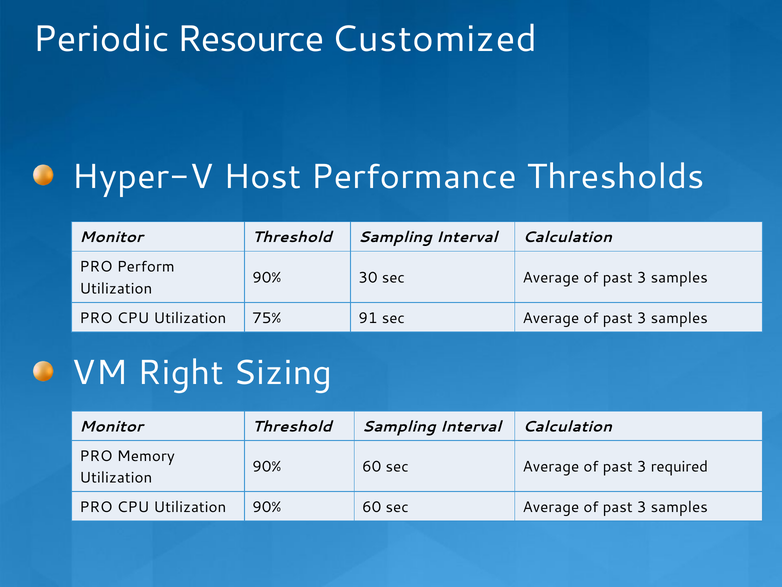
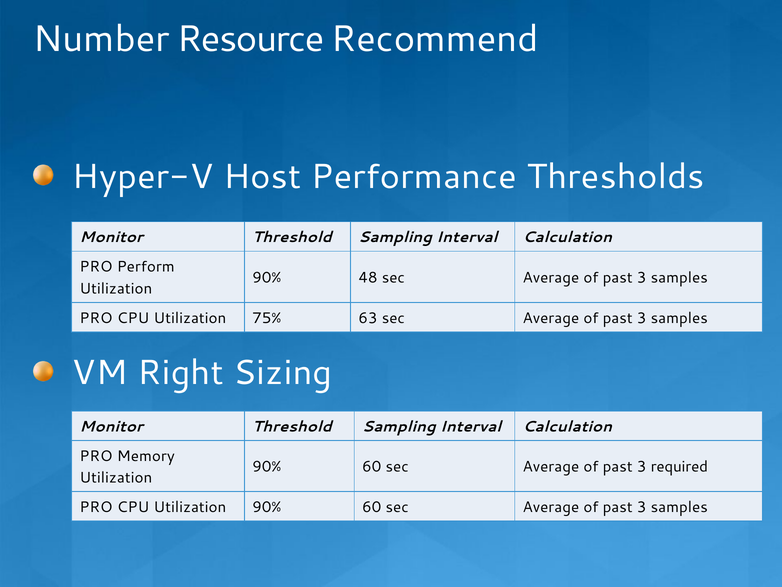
Periodic: Periodic -> Number (101, 39)
Customized: Customized -> Recommend (435, 39)
30: 30 -> 48 (368, 277)
91: 91 -> 63 (368, 318)
